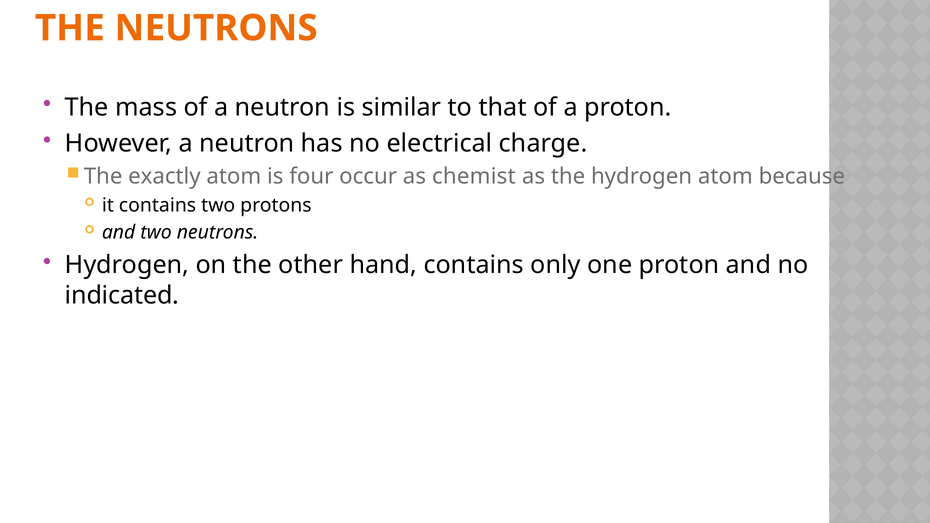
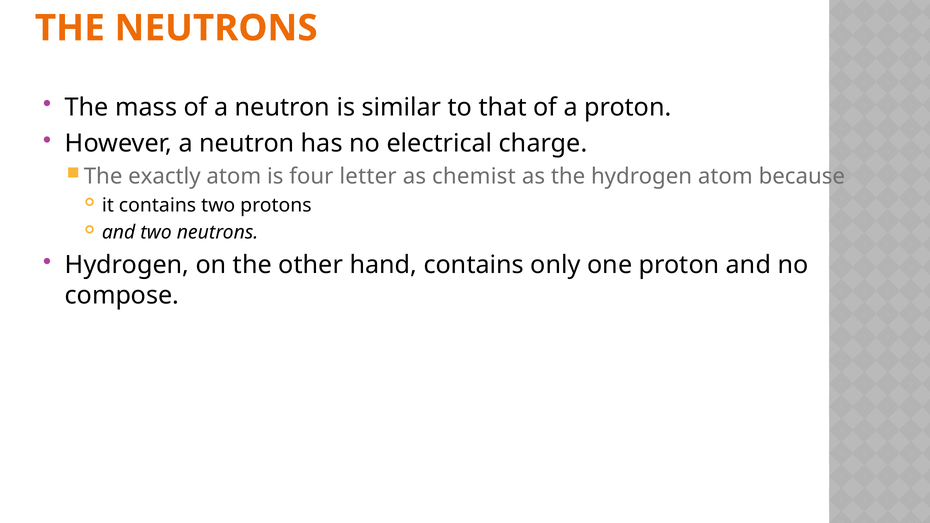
occur: occur -> letter (368, 176)
indicated: indicated -> compose (122, 295)
